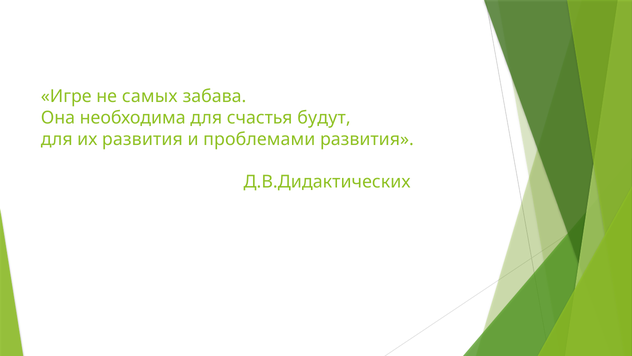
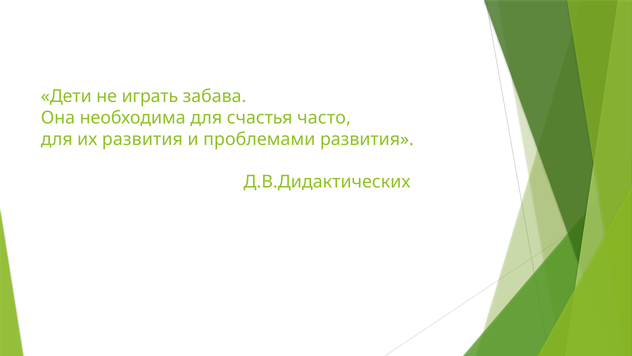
Игре: Игре -> Дети (66, 96)
самых: самых -> играть (150, 96)
будут: будут -> часто (324, 118)
